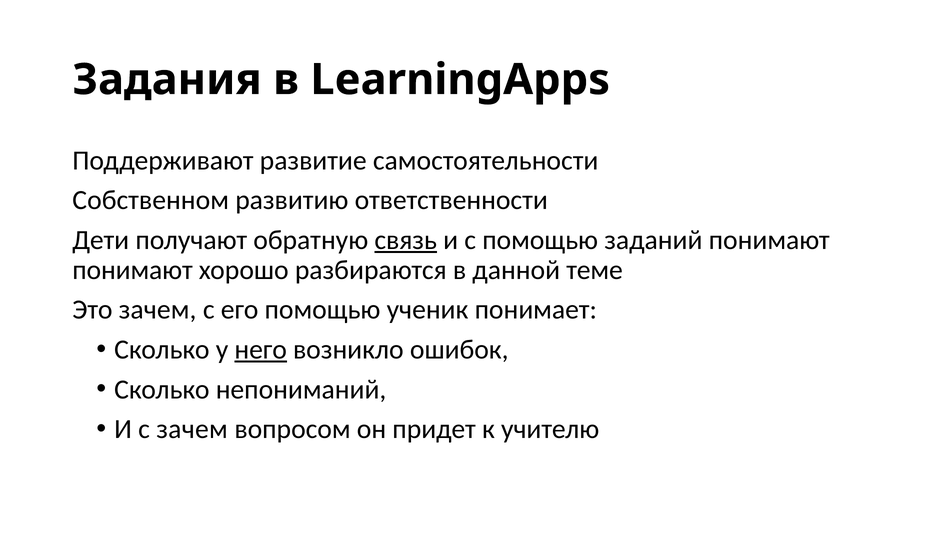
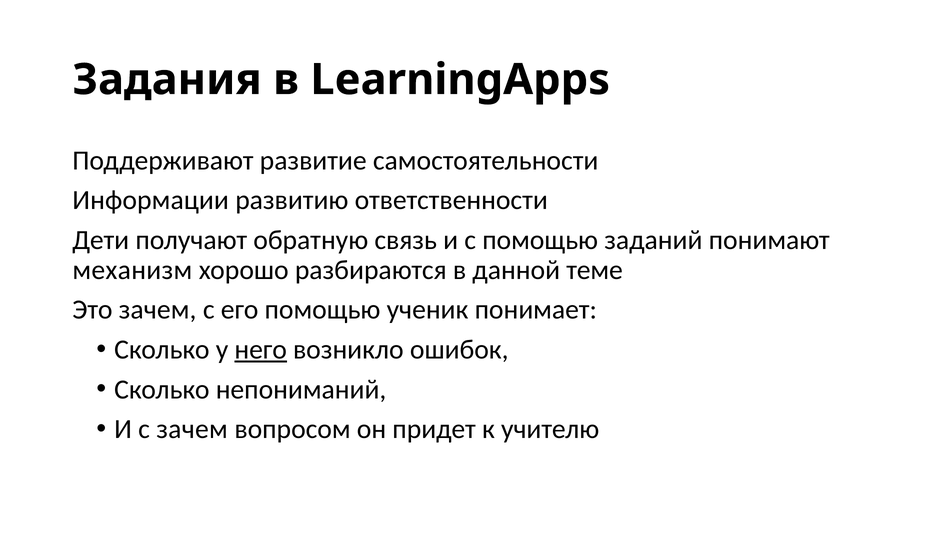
Собственном: Собственном -> Информации (151, 200)
связь underline: present -> none (406, 240)
понимают: понимают -> механизм (132, 270)
